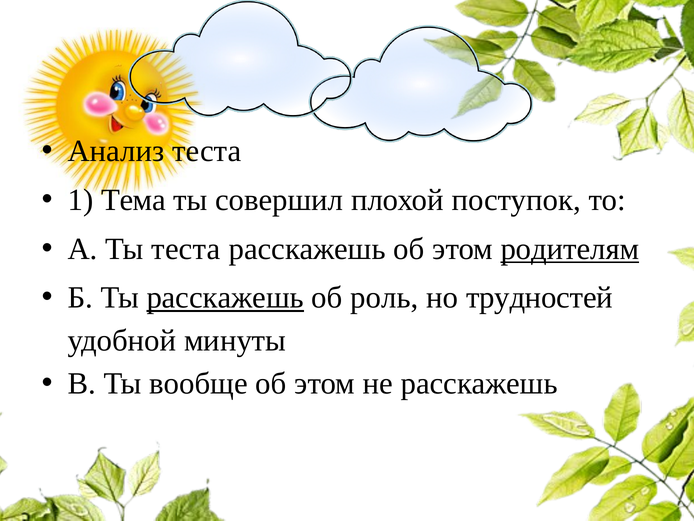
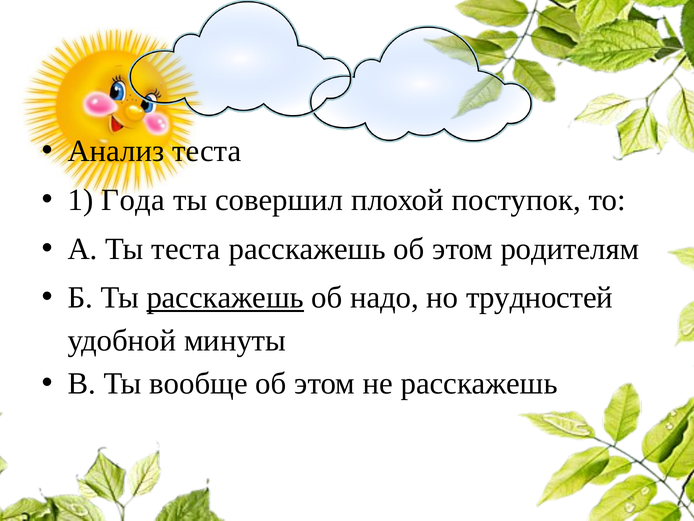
Тема: Тема -> Года (133, 200)
родителям underline: present -> none (570, 249)
роль: роль -> надо (385, 297)
